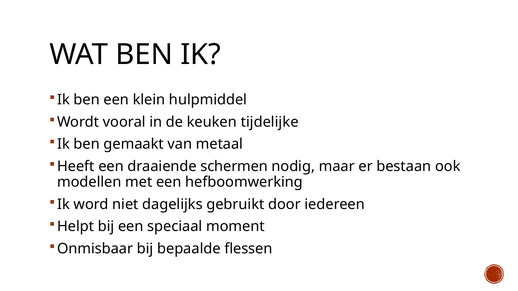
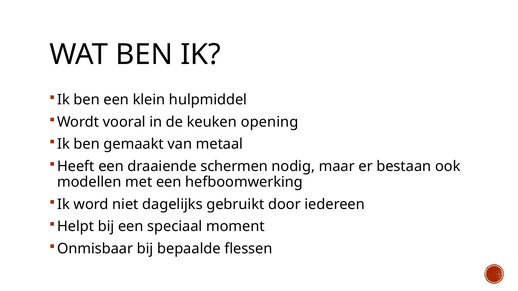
tijdelijke: tijdelijke -> opening (270, 122)
